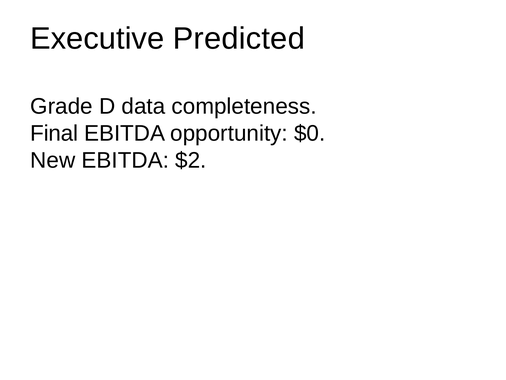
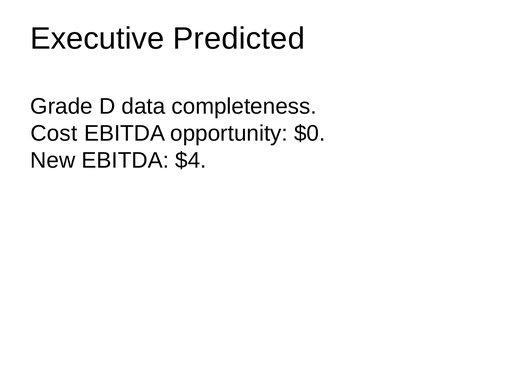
Final: Final -> Cost (54, 133)
$2: $2 -> $4 (191, 160)
